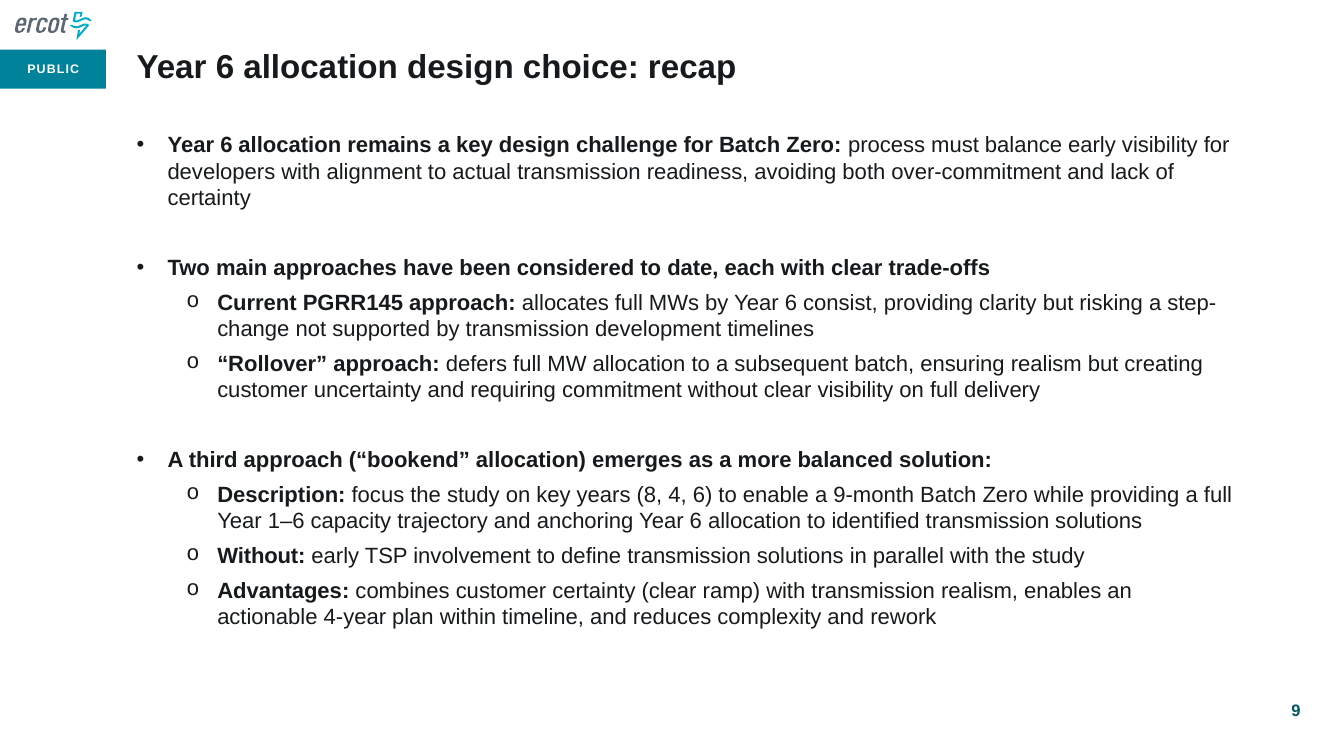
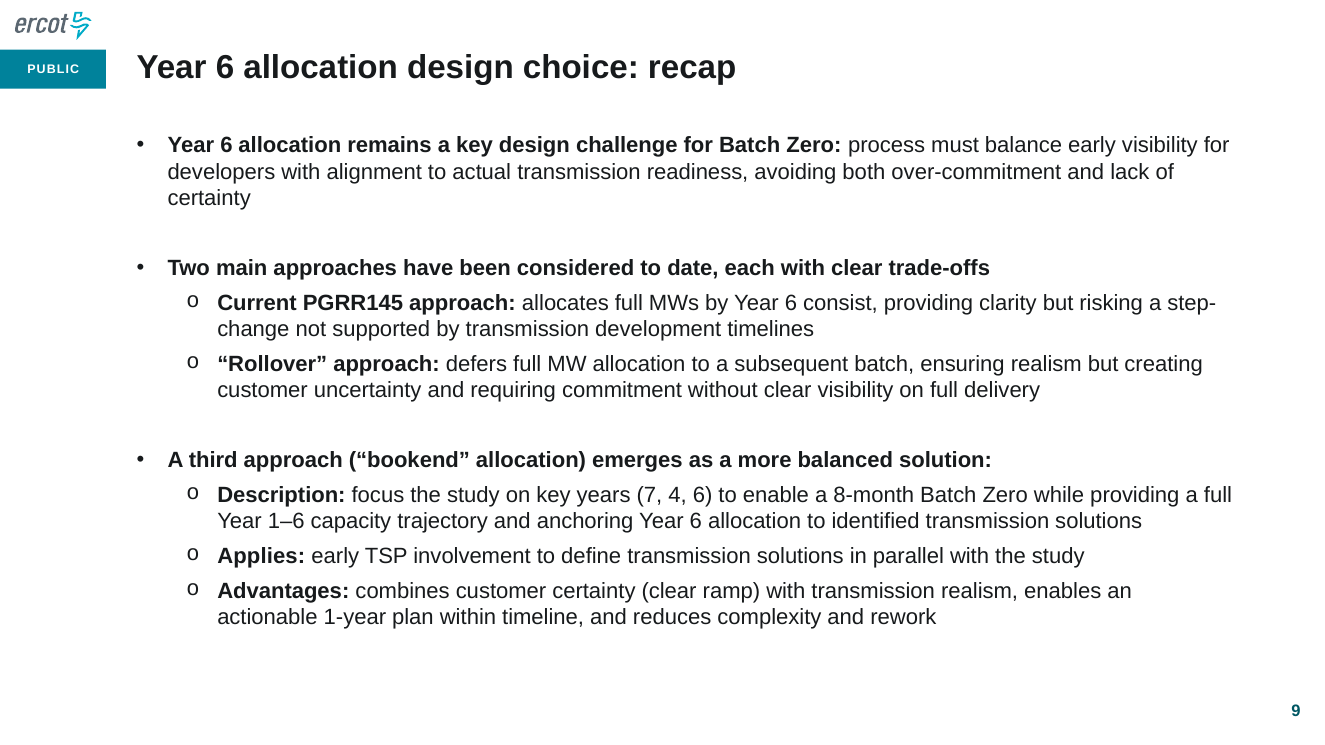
8: 8 -> 7 (649, 495)
9-month: 9-month -> 8-month (874, 495)
Without: Without -> Applies (261, 556)
4-year: 4-year -> 1-year (355, 618)
